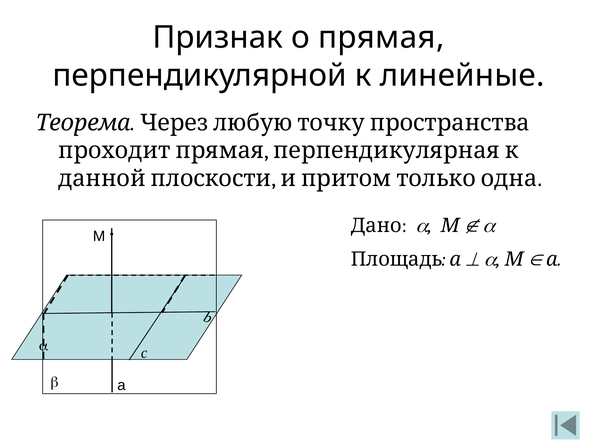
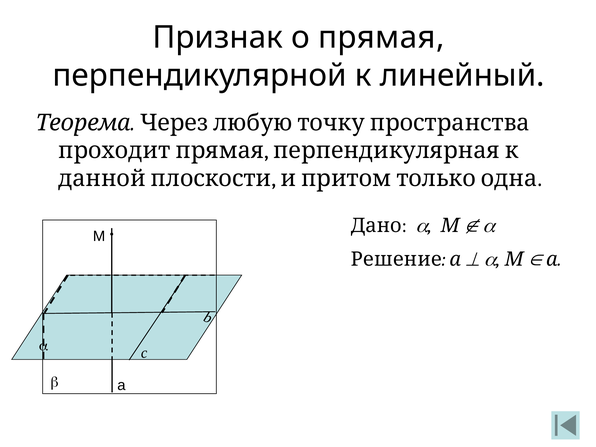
линейные: линейные -> линейный (462, 75)
Площадь: Площадь -> Решение (396, 259)
